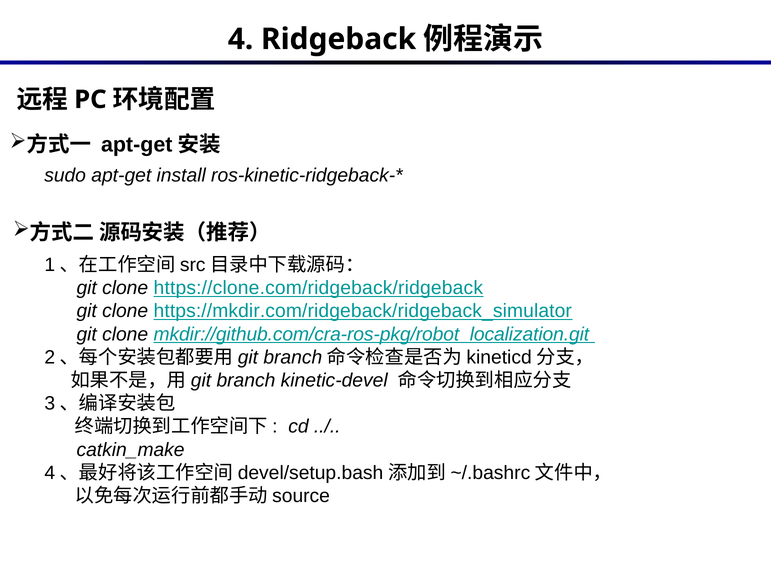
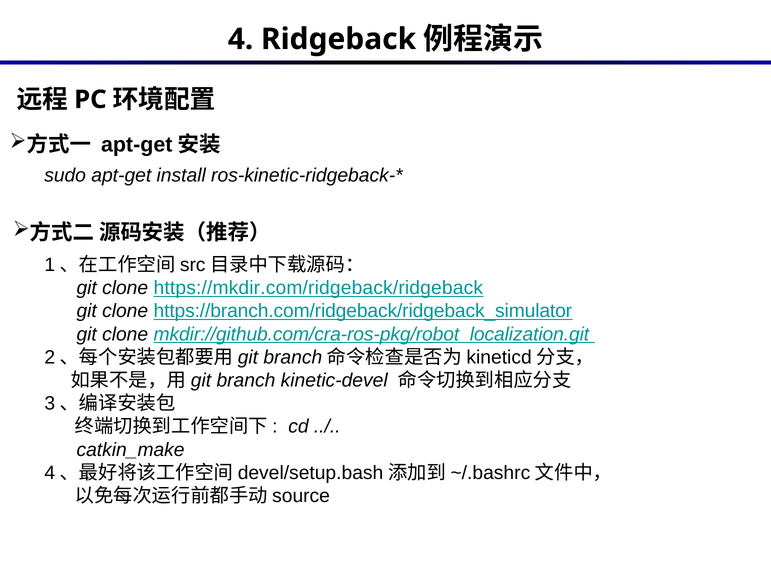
https://clone.com/ridgeback/ridgeback: https://clone.com/ridgeback/ridgeback -> https://mkdir.com/ridgeback/ridgeback (318, 288)
https://mkdir.com/ridgeback/ridgeback_simulator: https://mkdir.com/ridgeback/ridgeback_simulator -> https://branch.com/ridgeback/ridgeback_simulator (363, 311)
